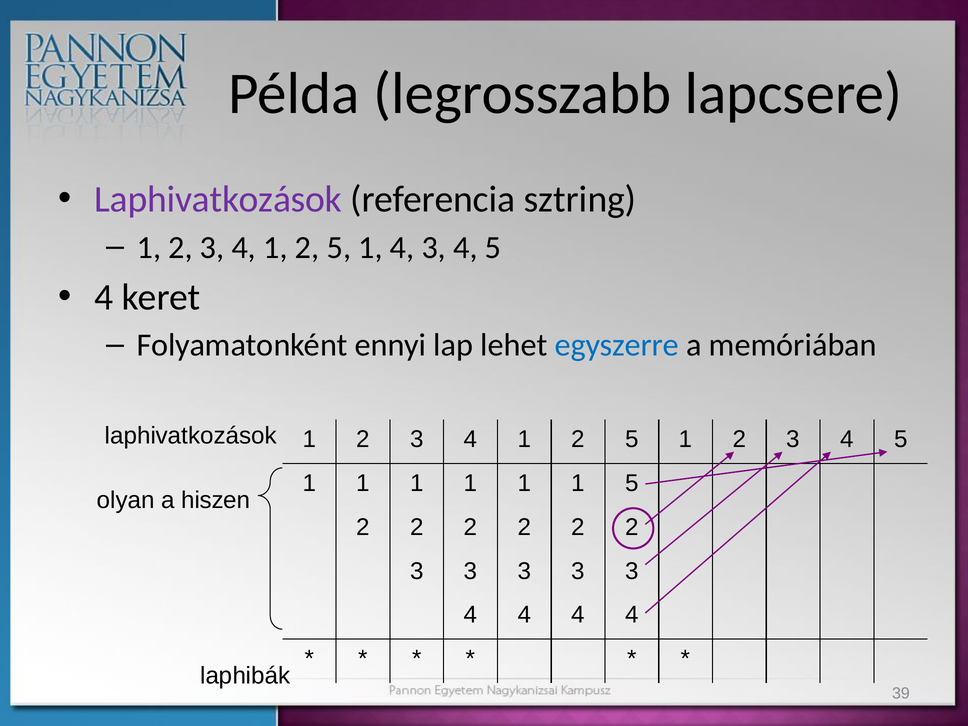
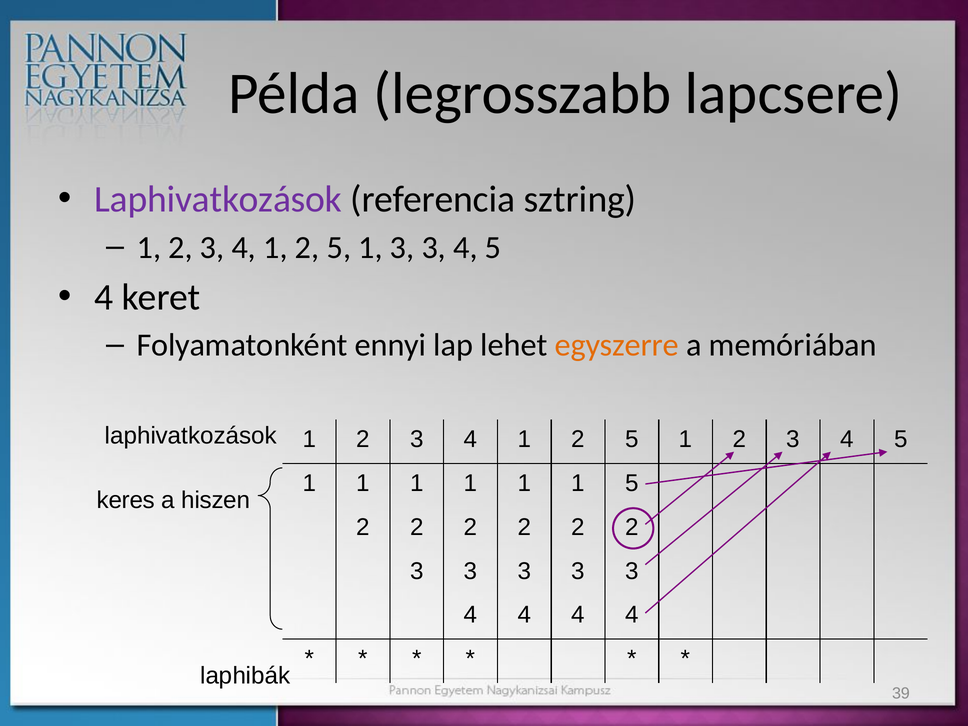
1 4: 4 -> 3 (402, 247)
egyszerre colour: blue -> orange (617, 345)
olyan: olyan -> keres (126, 500)
